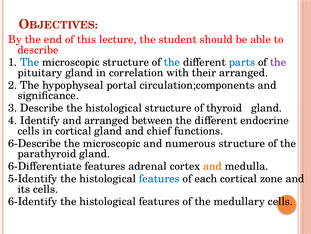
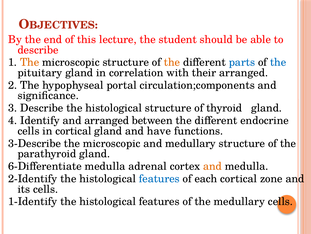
The colour: blue -> orange (30, 62)
the colour: blue -> orange (172, 62)
the colour: purple -> blue (278, 62)
chief: chief -> have (159, 131)
6-Describe: 6-Describe -> 3-Describe (35, 143)
and numerous: numerous -> medullary (190, 143)
6-Differentiate features: features -> medulla (105, 166)
5-Identify: 5-Identify -> 2-Identify (33, 178)
6-Identify: 6-Identify -> 1-Identify (33, 201)
